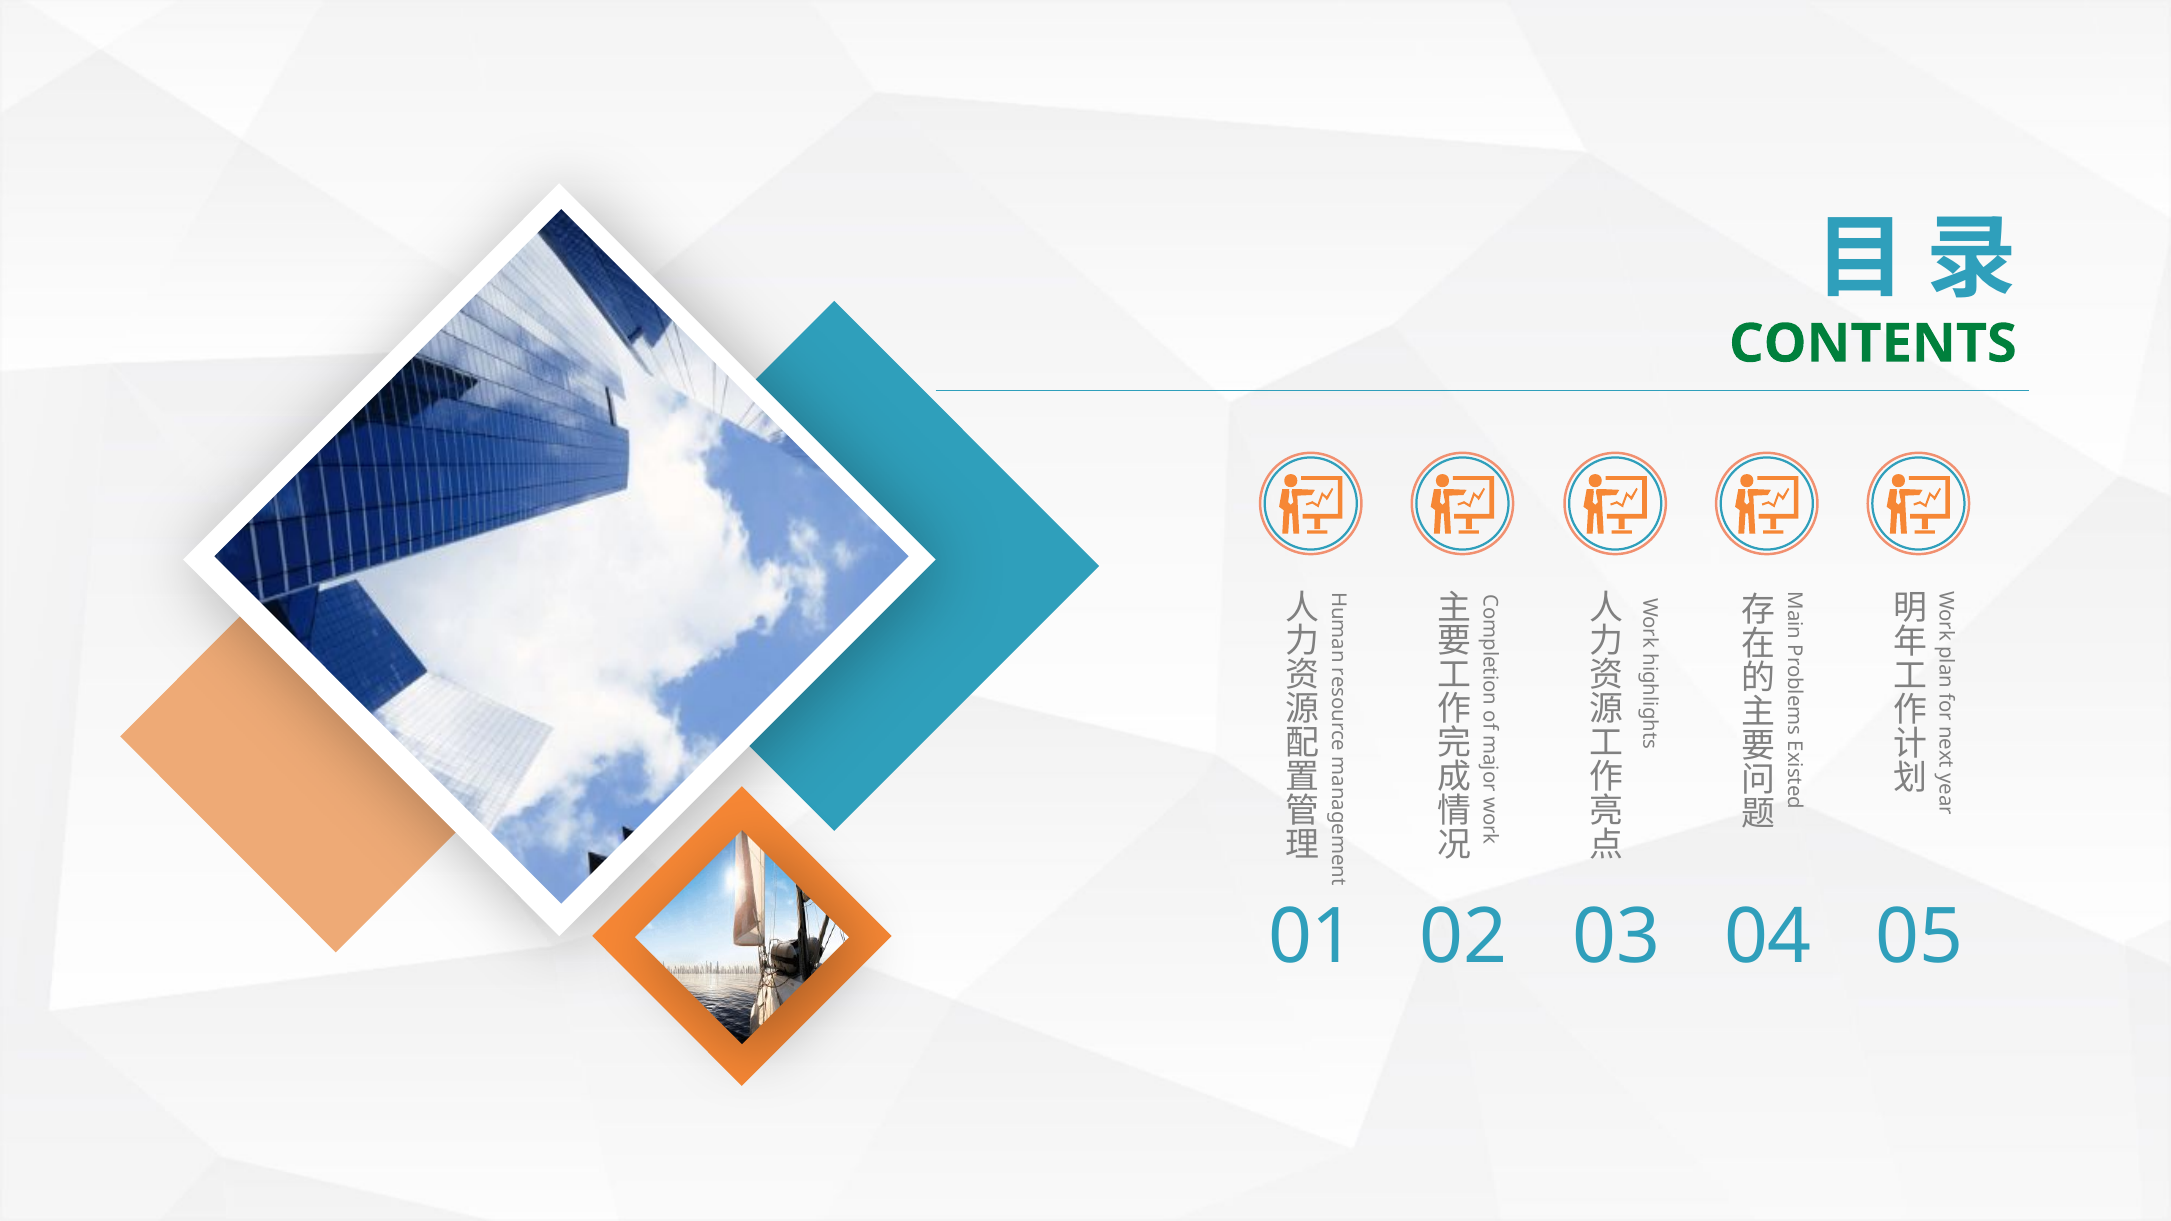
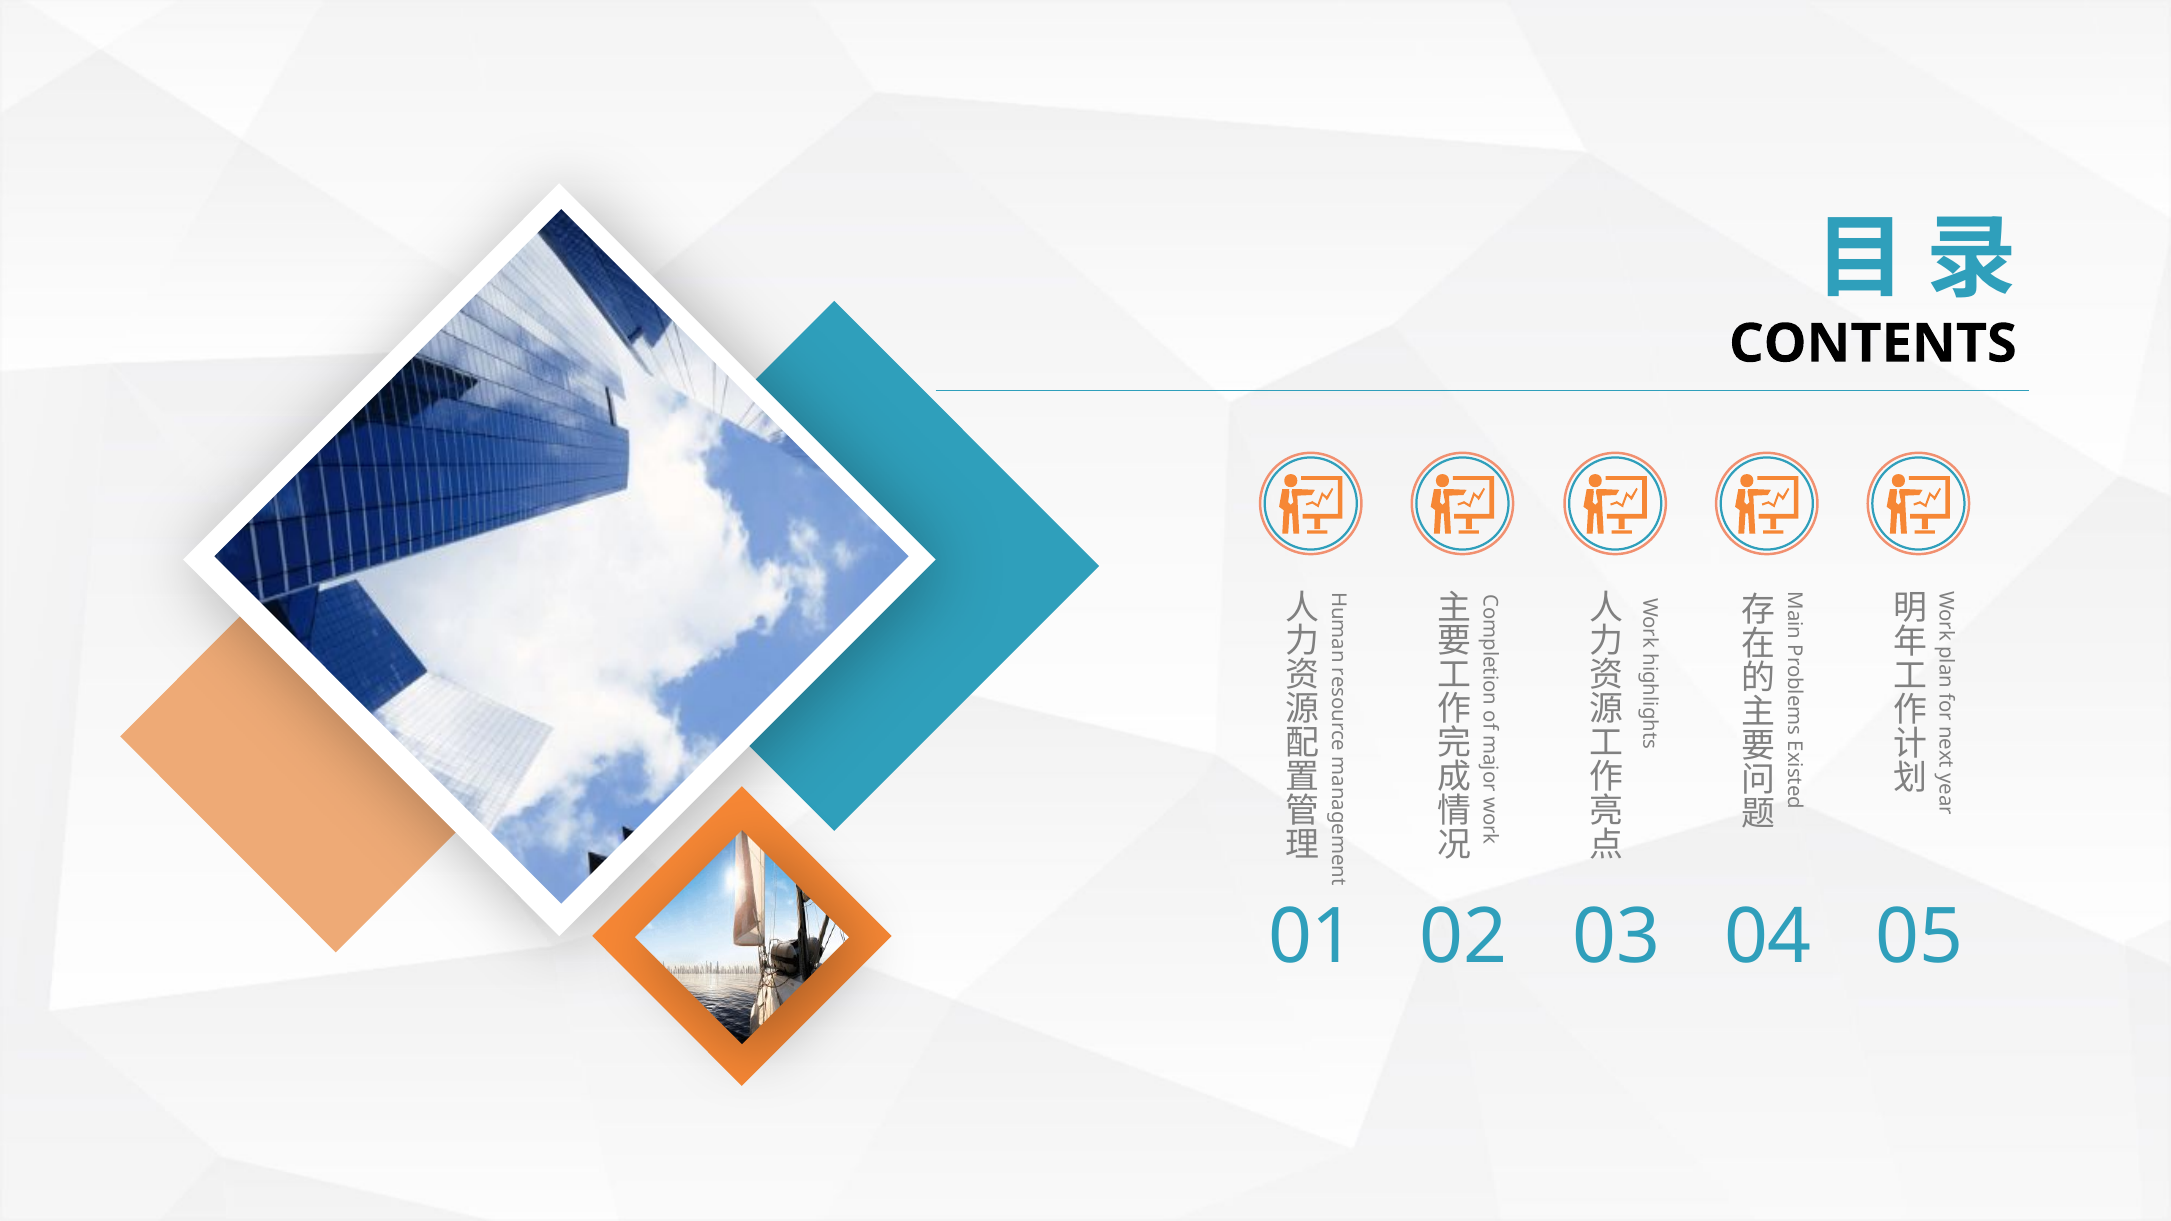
CONTENTS colour: green -> black (1873, 344)
